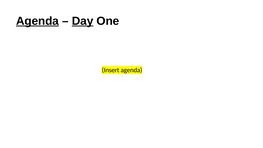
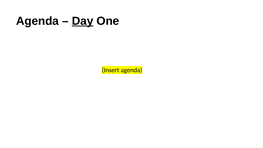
Agenda underline: present -> none (37, 21)
